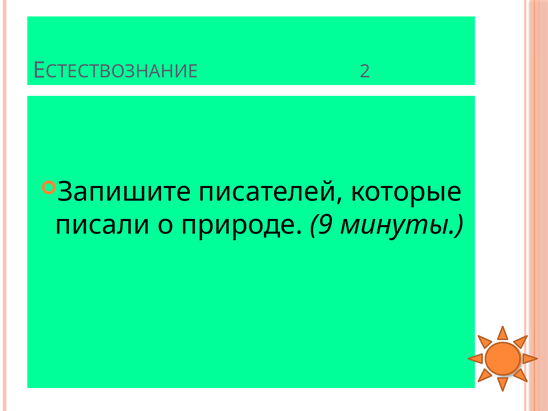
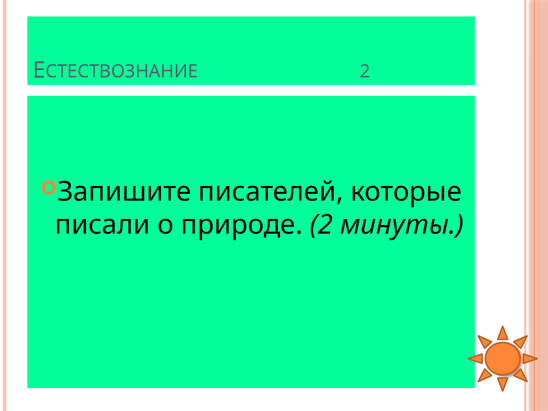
природе 9: 9 -> 2 (322, 225)
